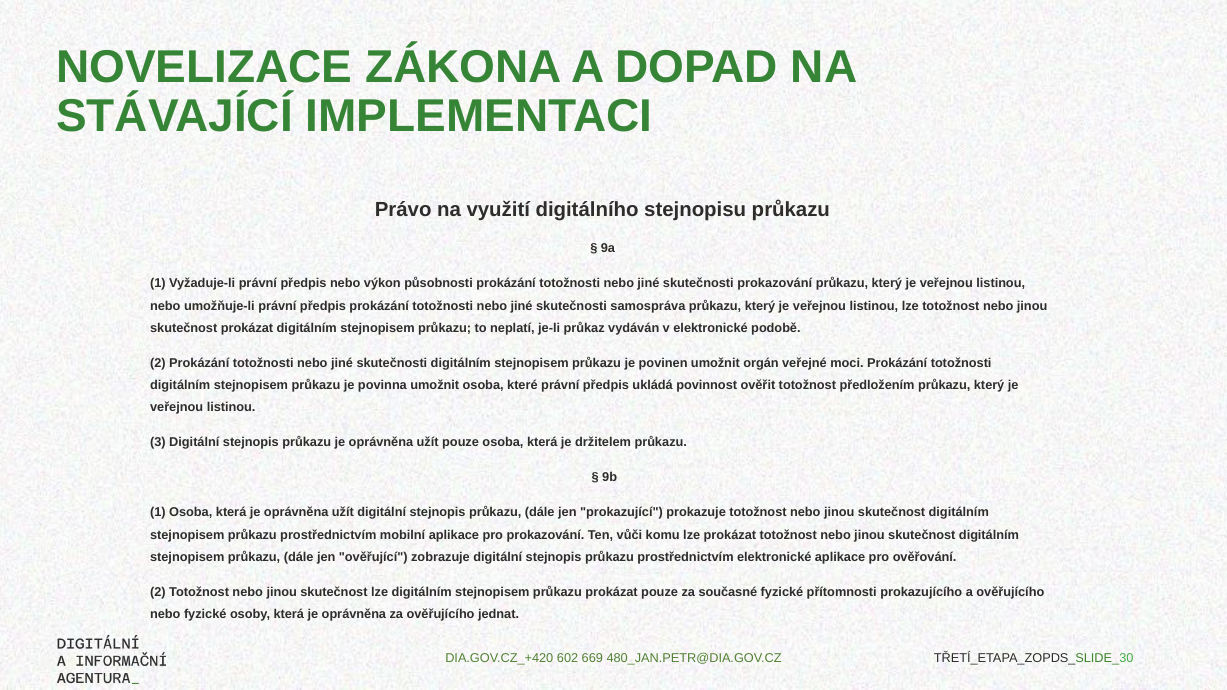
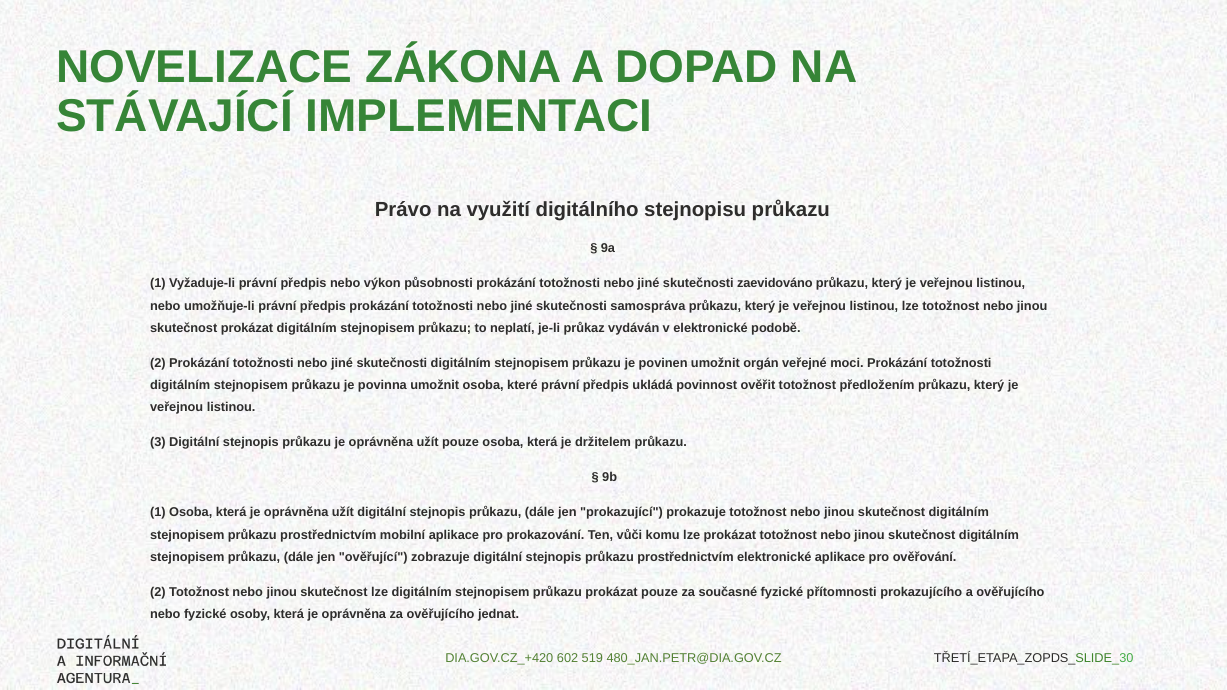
skutečnosti prokazování: prokazování -> zaevidováno (775, 284)
669: 669 -> 519 (592, 659)
